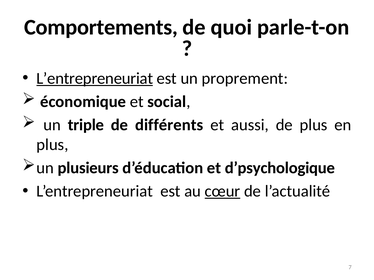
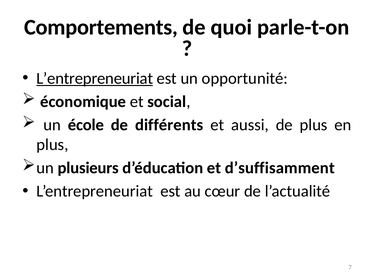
proprement: proprement -> opportunité (245, 78)
triple: triple -> école (86, 125)
d’psychologique: d’psychologique -> d’suffisamment (280, 168)
cœur underline: present -> none (222, 192)
